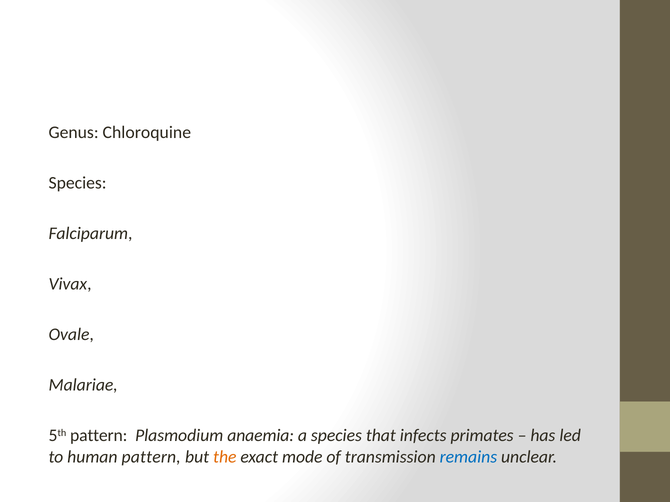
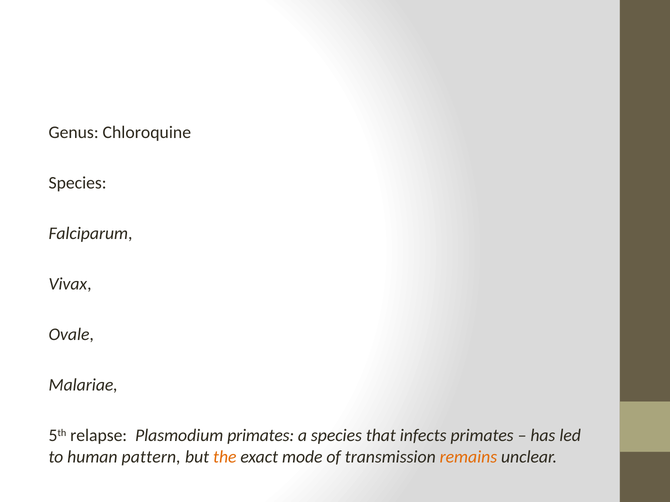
5th pattern: pattern -> relapse (99, 436)
Plasmodium anaemia: anaemia -> primates (261, 436)
remains colour: blue -> orange (468, 457)
